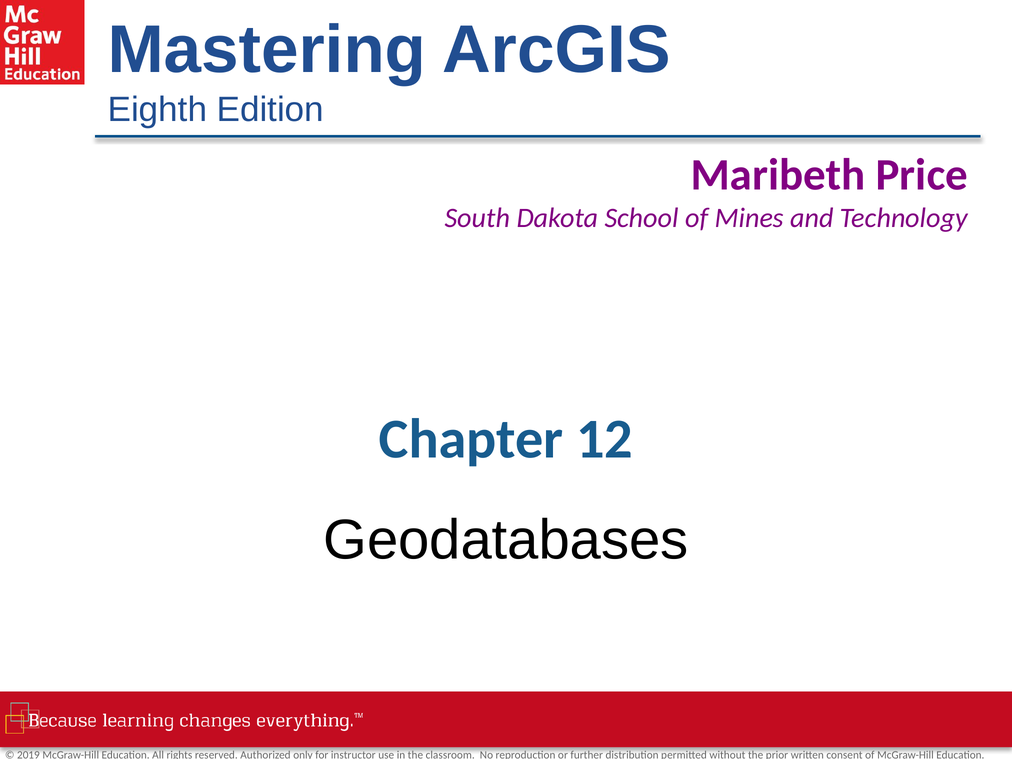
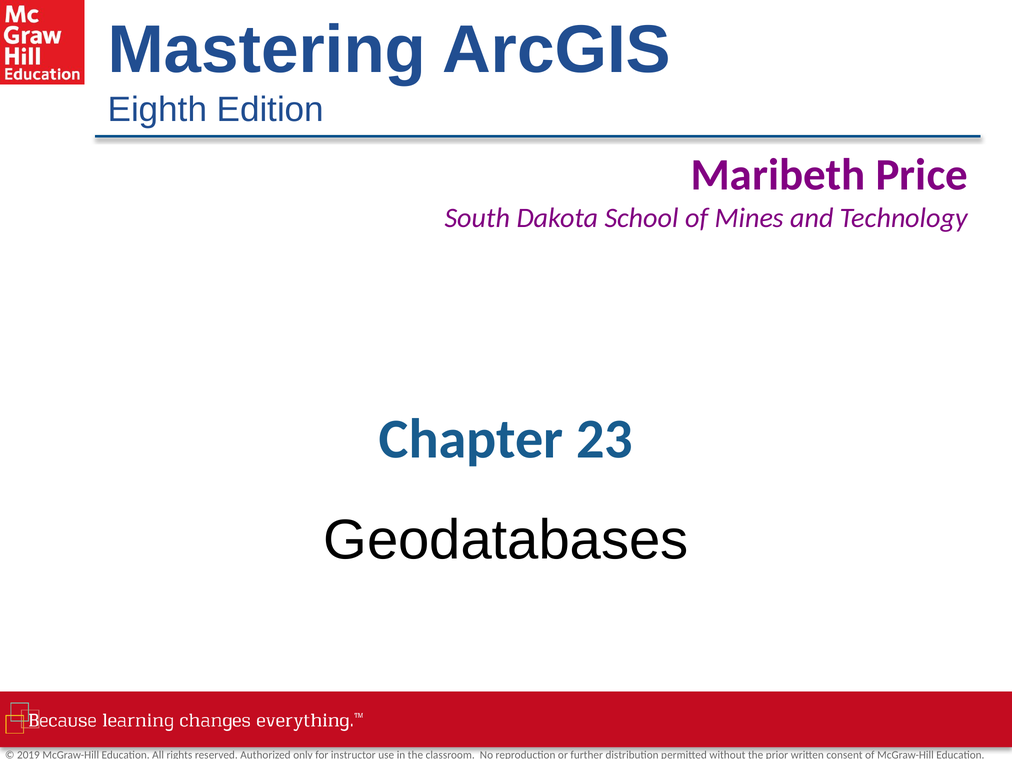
12: 12 -> 23 (604, 439)
